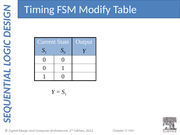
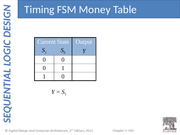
Modify: Modify -> Money (95, 10)
